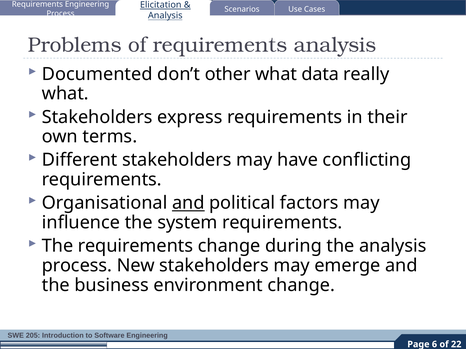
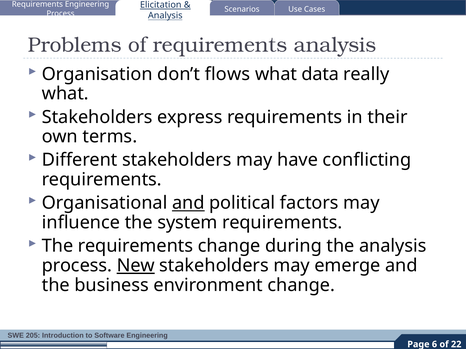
Documented: Documented -> Organisation (97, 74)
other: other -> flows (227, 74)
New underline: none -> present (136, 266)
